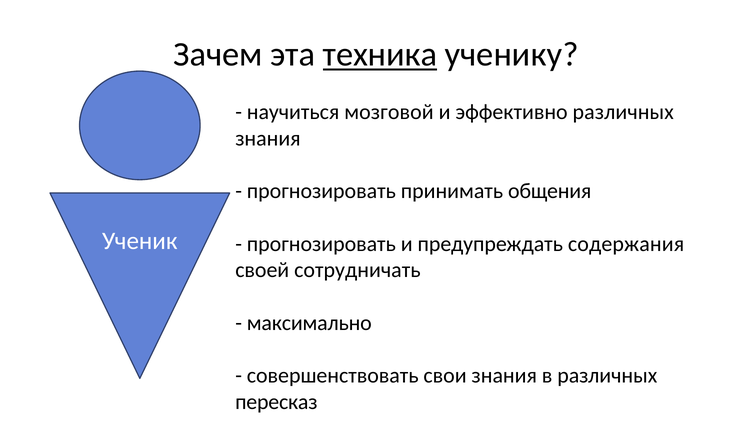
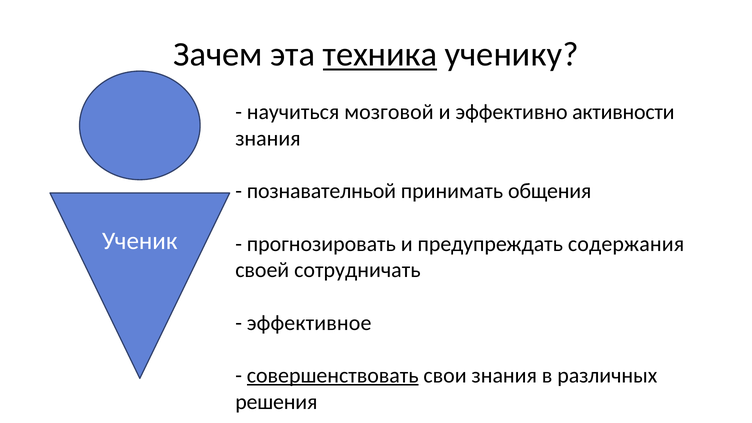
эффективно различных: различных -> активности (623, 112)
прогнозировать: прогнозировать -> познавателньой (321, 191)
максимально: максимально -> эффективное (309, 323)
совершенствовать underline: none -> present (333, 375)
пересказ: пересказ -> решения (276, 402)
